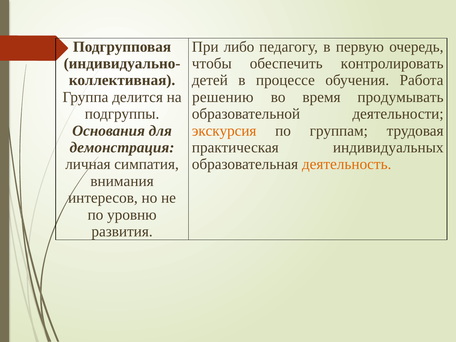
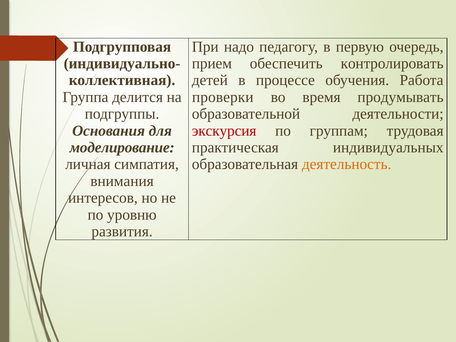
либо: либо -> надо (239, 47)
чтобы: чтобы -> прием (212, 63)
решению: решению -> проверки (223, 97)
экскурсия colour: orange -> red (224, 131)
демонстрация: демонстрация -> моделирование (122, 147)
